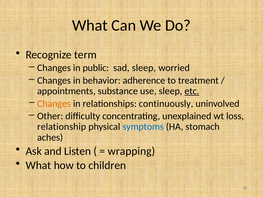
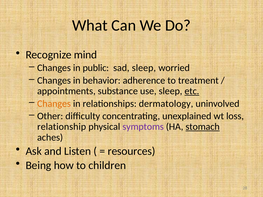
term: term -> mind (86, 55)
continuously: continuously -> dermatology (166, 104)
symptoms colour: blue -> purple (143, 127)
stomach underline: none -> present (203, 127)
wrapping: wrapping -> resources (132, 151)
What: What -> Being (38, 166)
